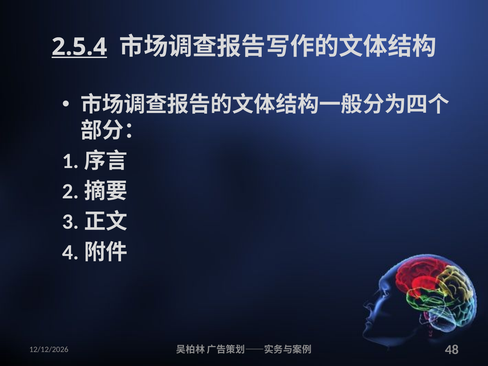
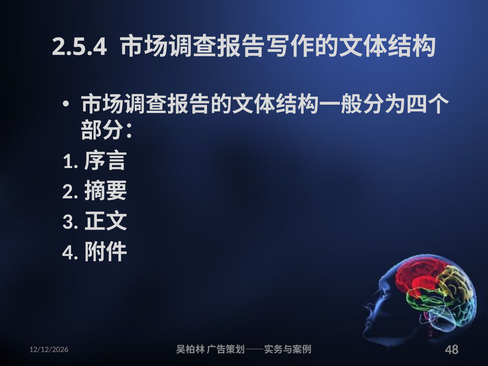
2.5.4 underline: present -> none (79, 47)
